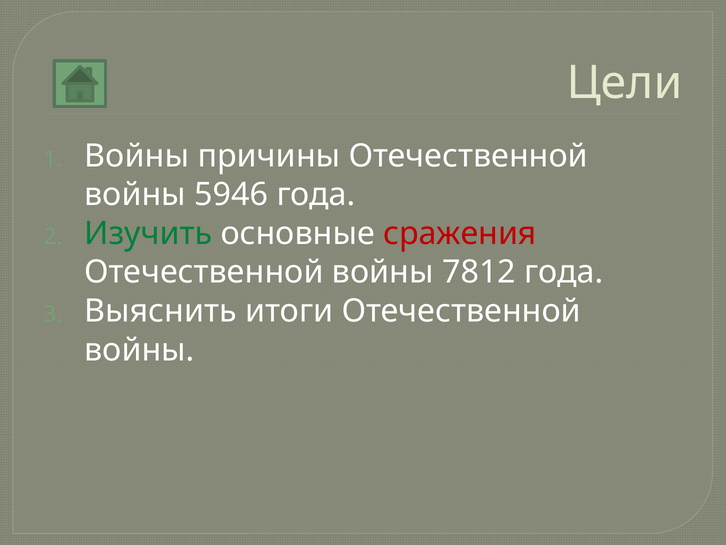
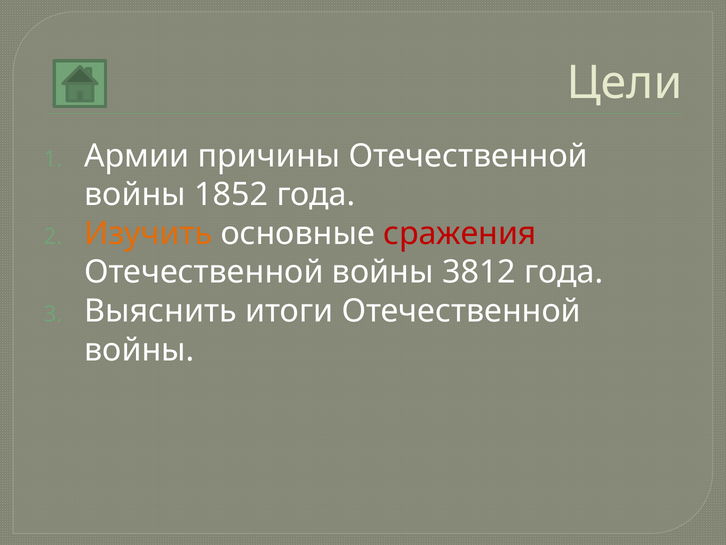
Войны: Войны -> Армии (137, 156)
5946: 5946 -> 1852 (231, 195)
Изучить colour: green -> orange (148, 233)
7812: 7812 -> 3812 (479, 272)
